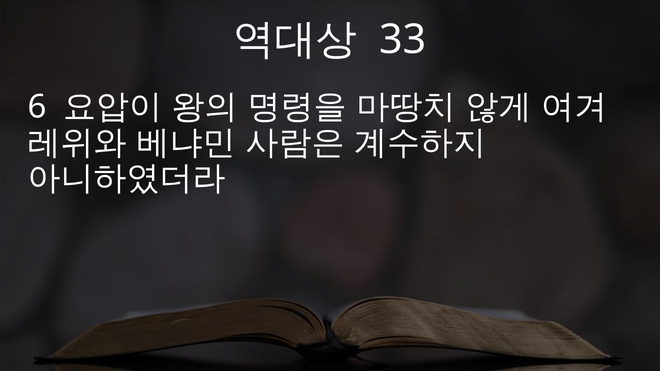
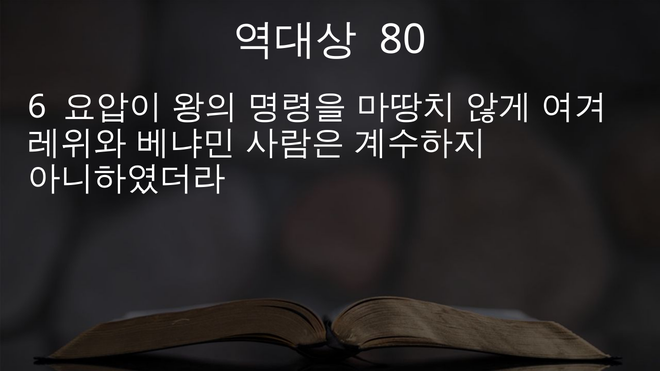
33: 33 -> 80 (403, 40)
